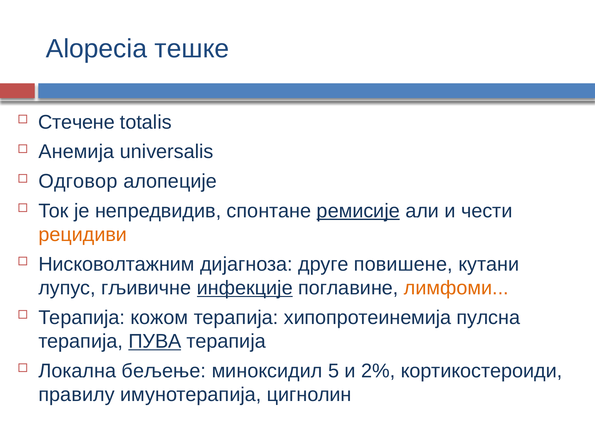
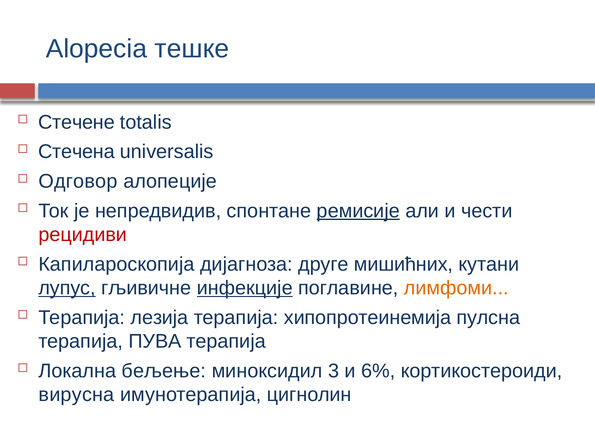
Анемија: Анемија -> Стечена (76, 152)
рецидиви colour: orange -> red (83, 235)
Нисковолтажним: Нисковолтажним -> Капилароскопија (116, 264)
повишене: повишене -> мишићних (403, 264)
лупус underline: none -> present (67, 288)
кожом: кожом -> лезија (159, 318)
ПУВА underline: present -> none (155, 342)
5: 5 -> 3 (334, 371)
2%: 2% -> 6% (378, 371)
правилу: правилу -> вирусна (76, 395)
